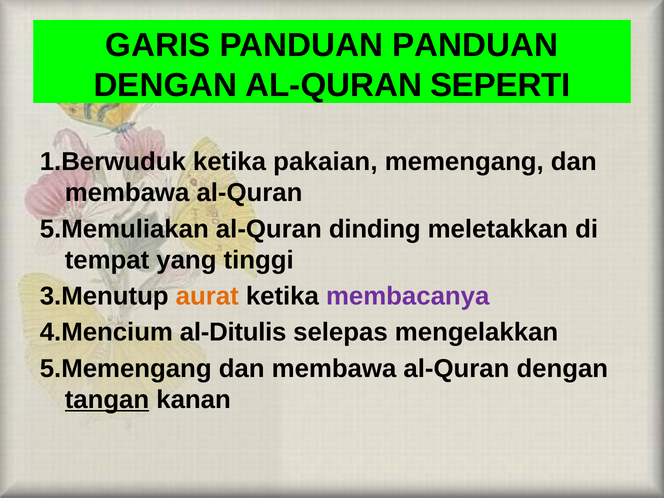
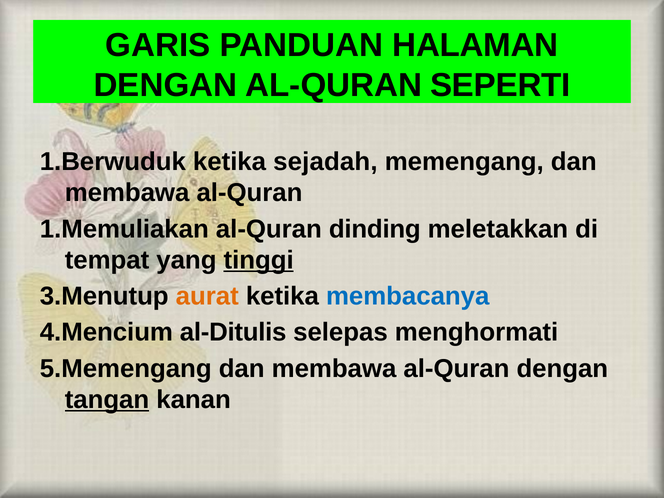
PANDUAN PANDUAN: PANDUAN -> HALAMAN (475, 46)
pakaian: pakaian -> sejadah (325, 162)
5.Memuliakan: 5.Memuliakan -> 1.Memuliakan (124, 229)
tinggi underline: none -> present (259, 260)
membacanya colour: purple -> blue (408, 296)
mengelakkan: mengelakkan -> menghormati (477, 332)
